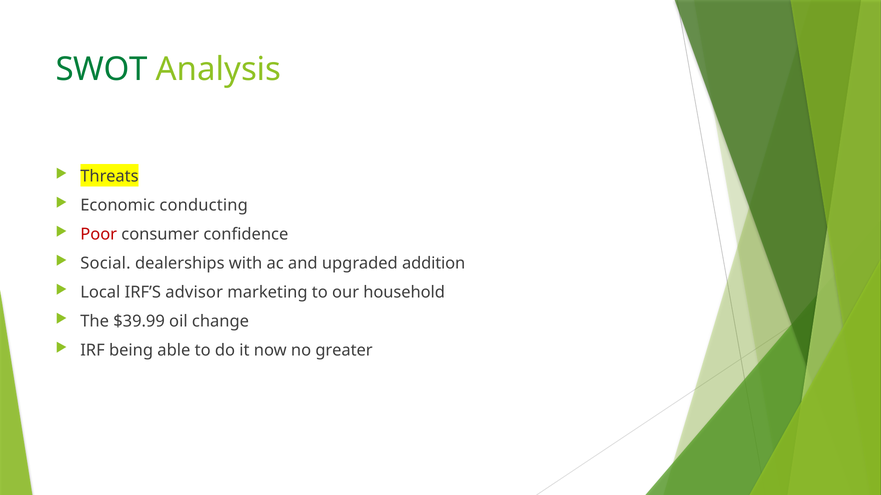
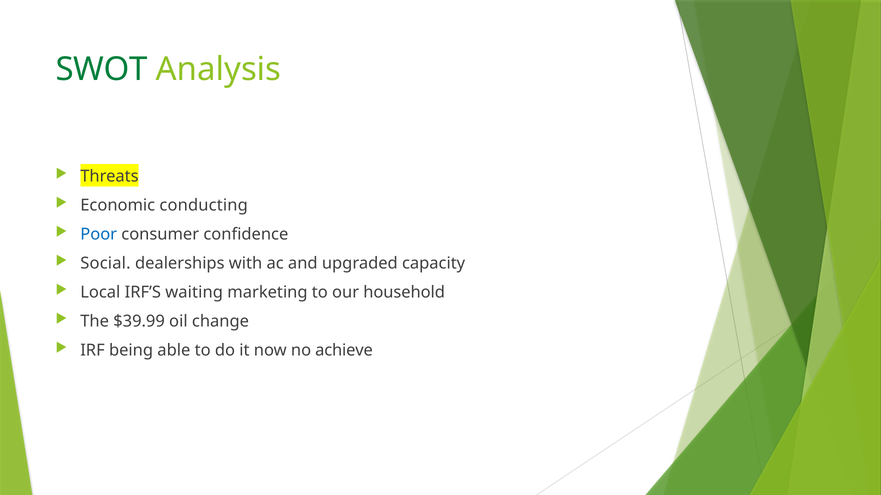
Poor colour: red -> blue (99, 235)
addition: addition -> capacity (434, 264)
advisor: advisor -> waiting (194, 293)
greater: greater -> achieve (344, 351)
